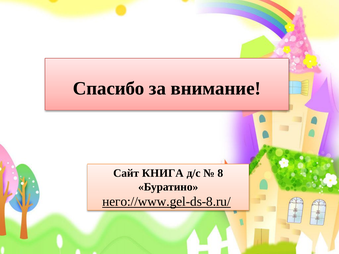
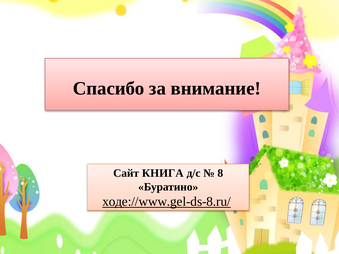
него://www.gel-ds-8.ru/: него://www.gel-ds-8.ru/ -> ходе://www.gel-ds-8.ru/ (166, 202)
